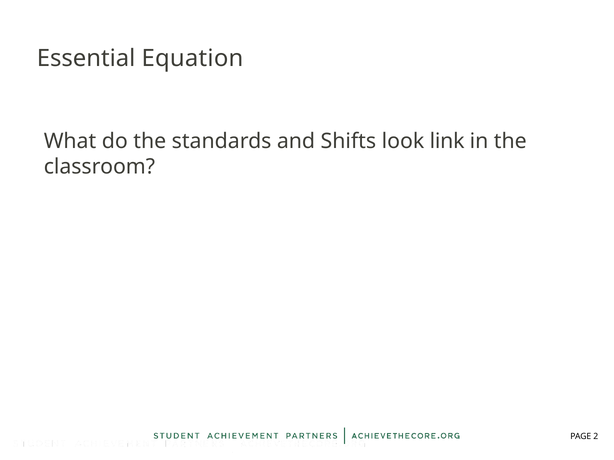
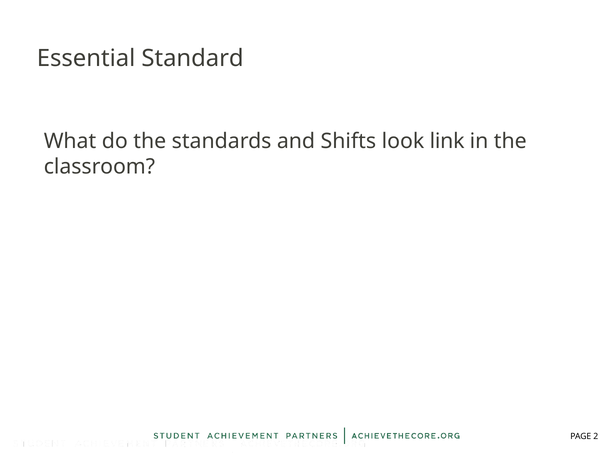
Equation: Equation -> Standard (193, 58)
